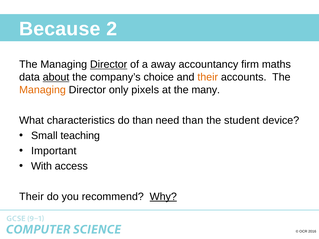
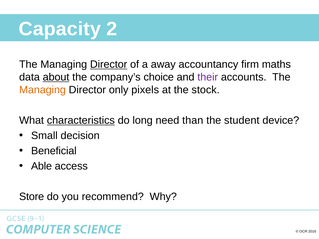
Because: Because -> Capacity (60, 29)
their colour: orange -> purple (208, 77)
many: many -> stock (206, 90)
characteristics underline: none -> present (81, 121)
do than: than -> long (143, 121)
teaching: teaching -> decision (80, 136)
Important: Important -> Beneficial (54, 151)
With: With -> Able (41, 166)
Their: Their -> Store (32, 197)
Why underline: present -> none (163, 197)
